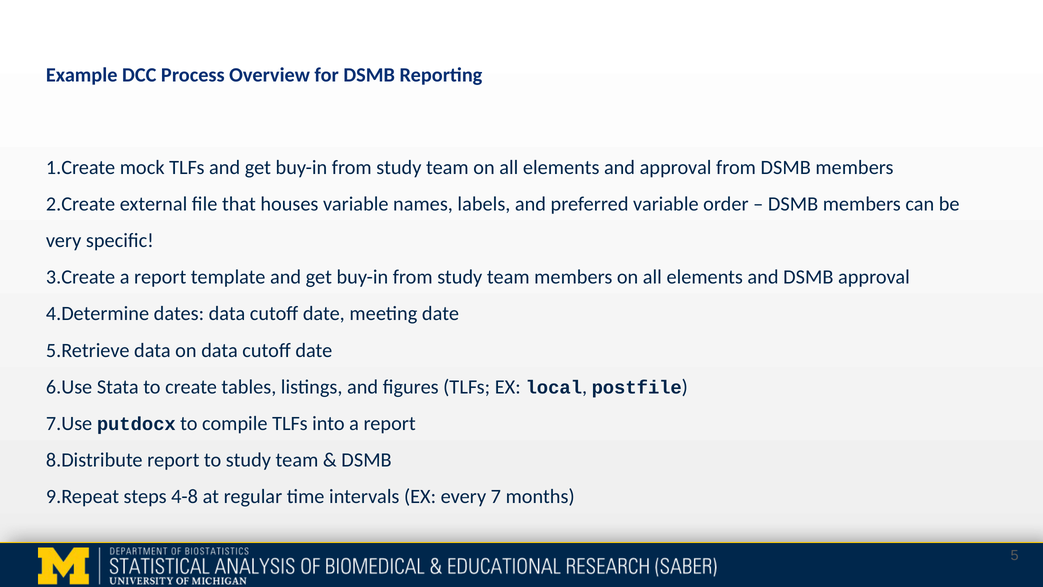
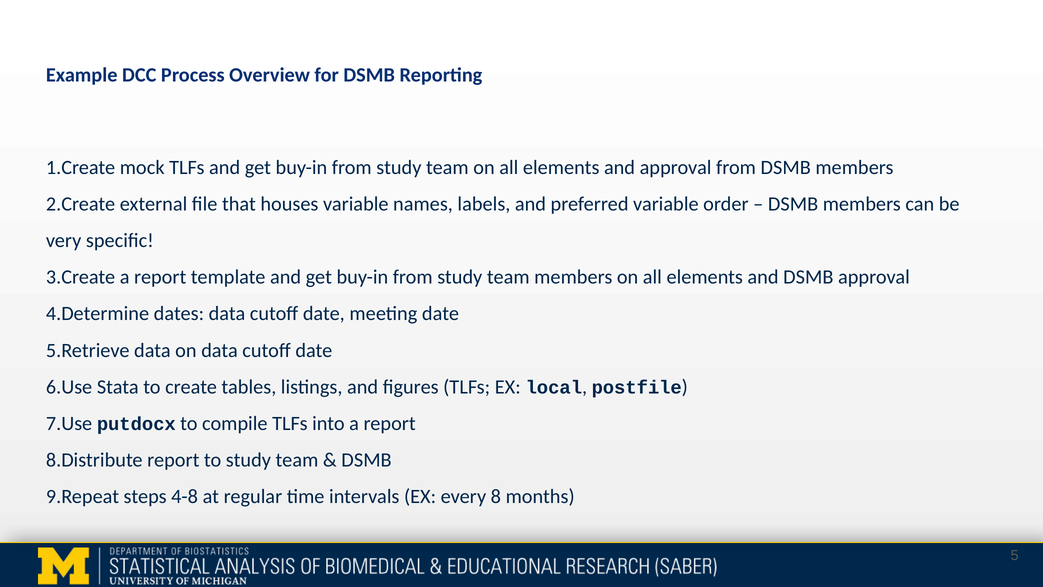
7: 7 -> 8 (496, 496)
